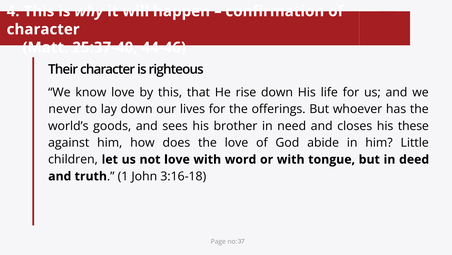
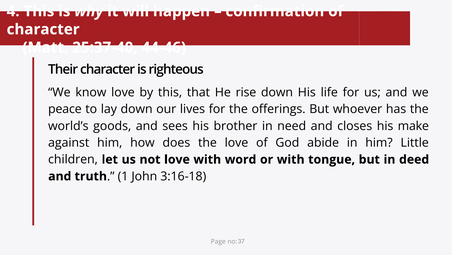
never: never -> peace (65, 109)
these: these -> make (413, 126)
